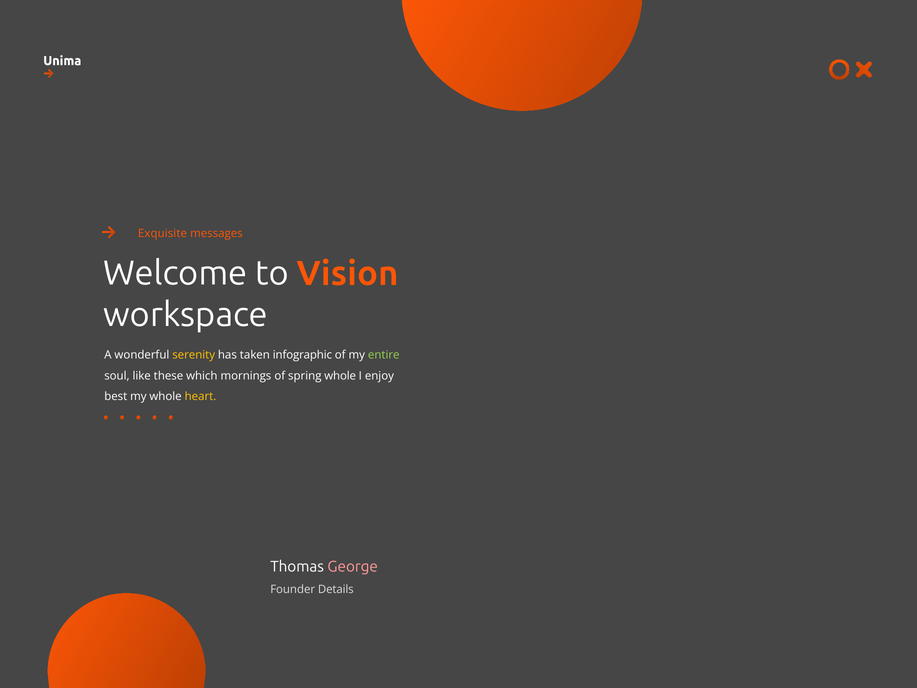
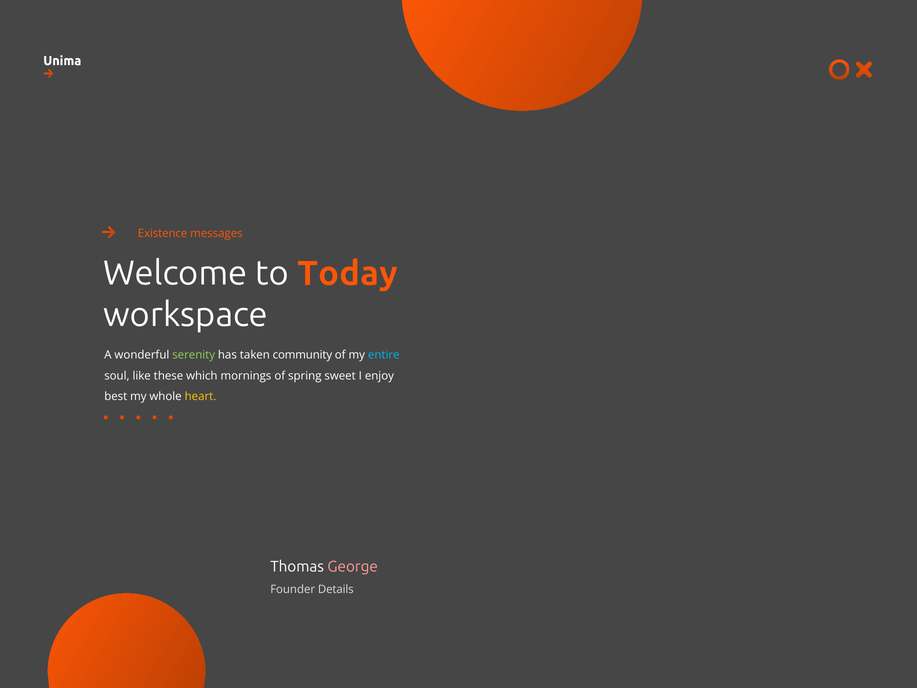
Exquisite: Exquisite -> Existence (163, 233)
Vision: Vision -> Today (347, 273)
serenity colour: yellow -> light green (194, 355)
infographic: infographic -> community (302, 355)
entire colour: light green -> light blue (384, 355)
spring whole: whole -> sweet (340, 376)
